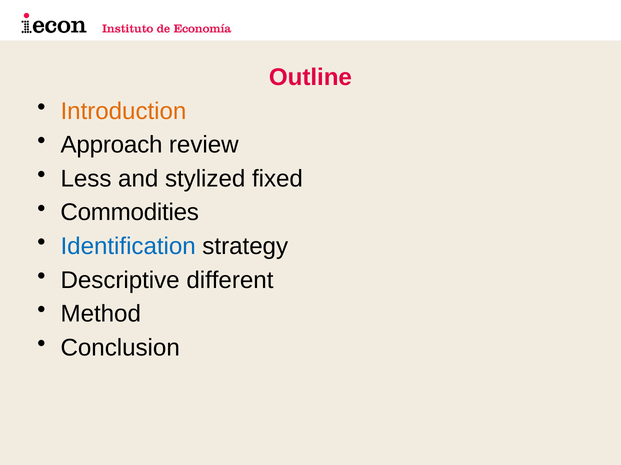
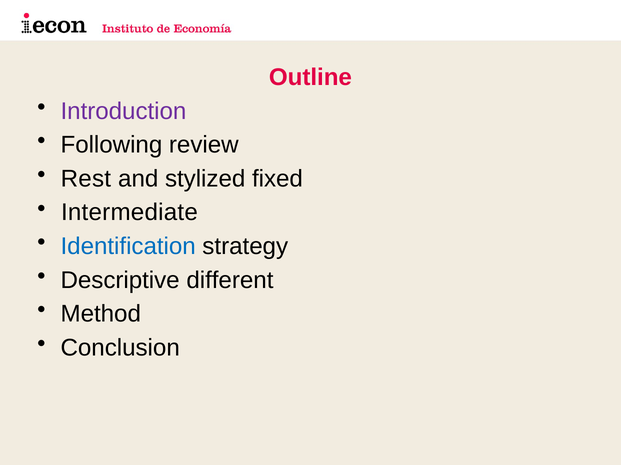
Introduction colour: orange -> purple (123, 111)
Approach: Approach -> Following (111, 145)
Less: Less -> Rest (86, 179)
Commodities: Commodities -> Intermediate (129, 213)
